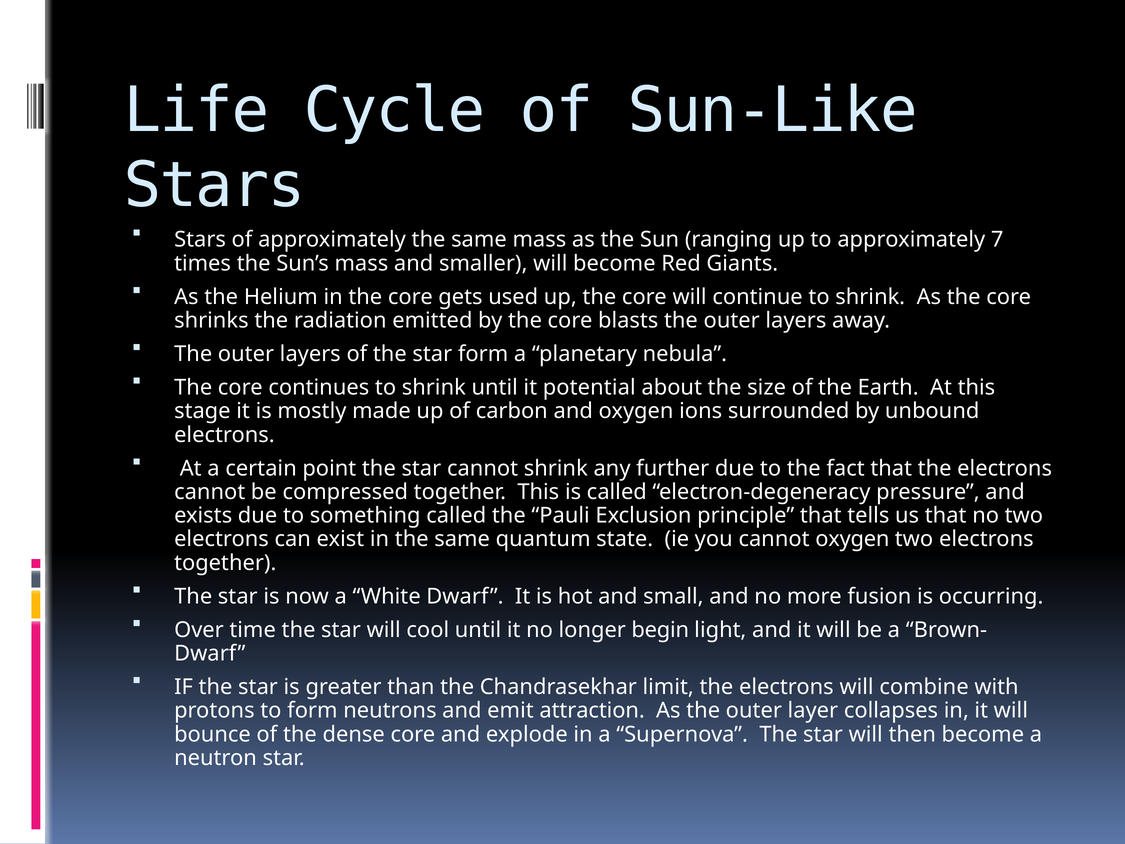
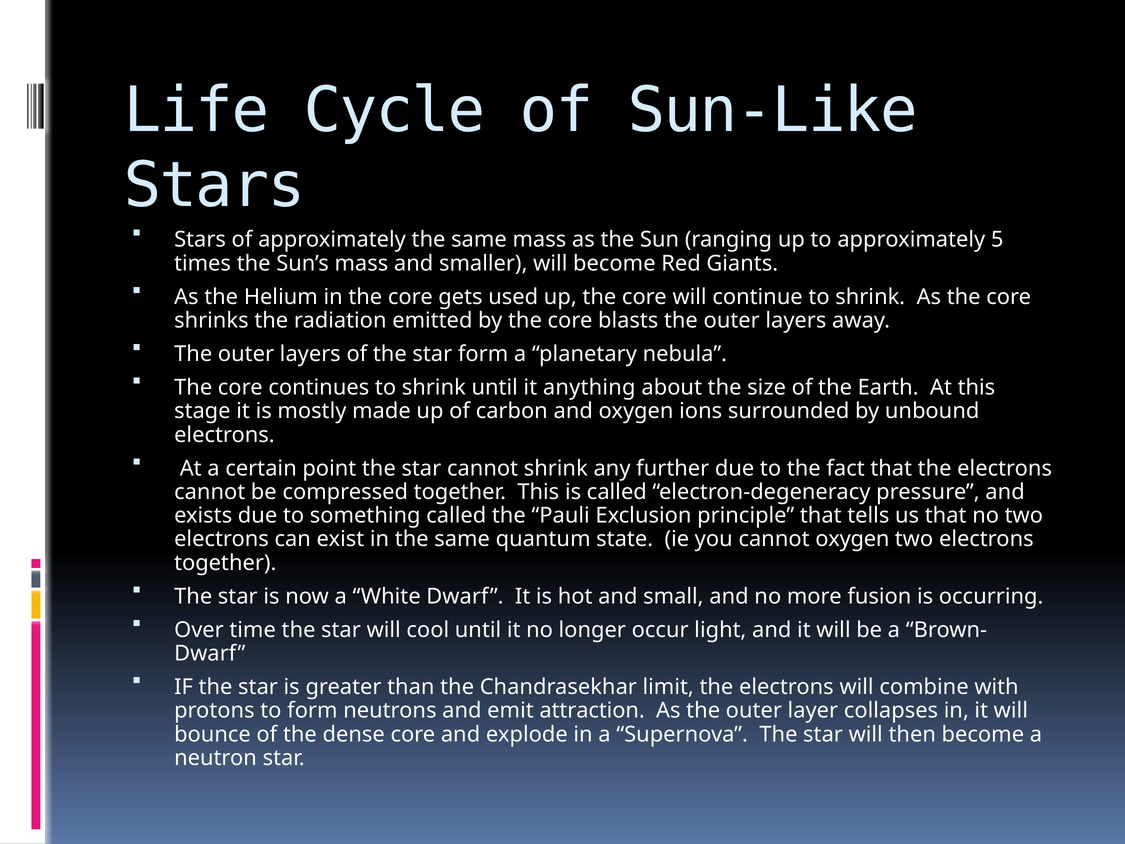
7: 7 -> 5 (997, 240)
potential: potential -> anything (589, 387)
begin: begin -> occur (660, 630)
